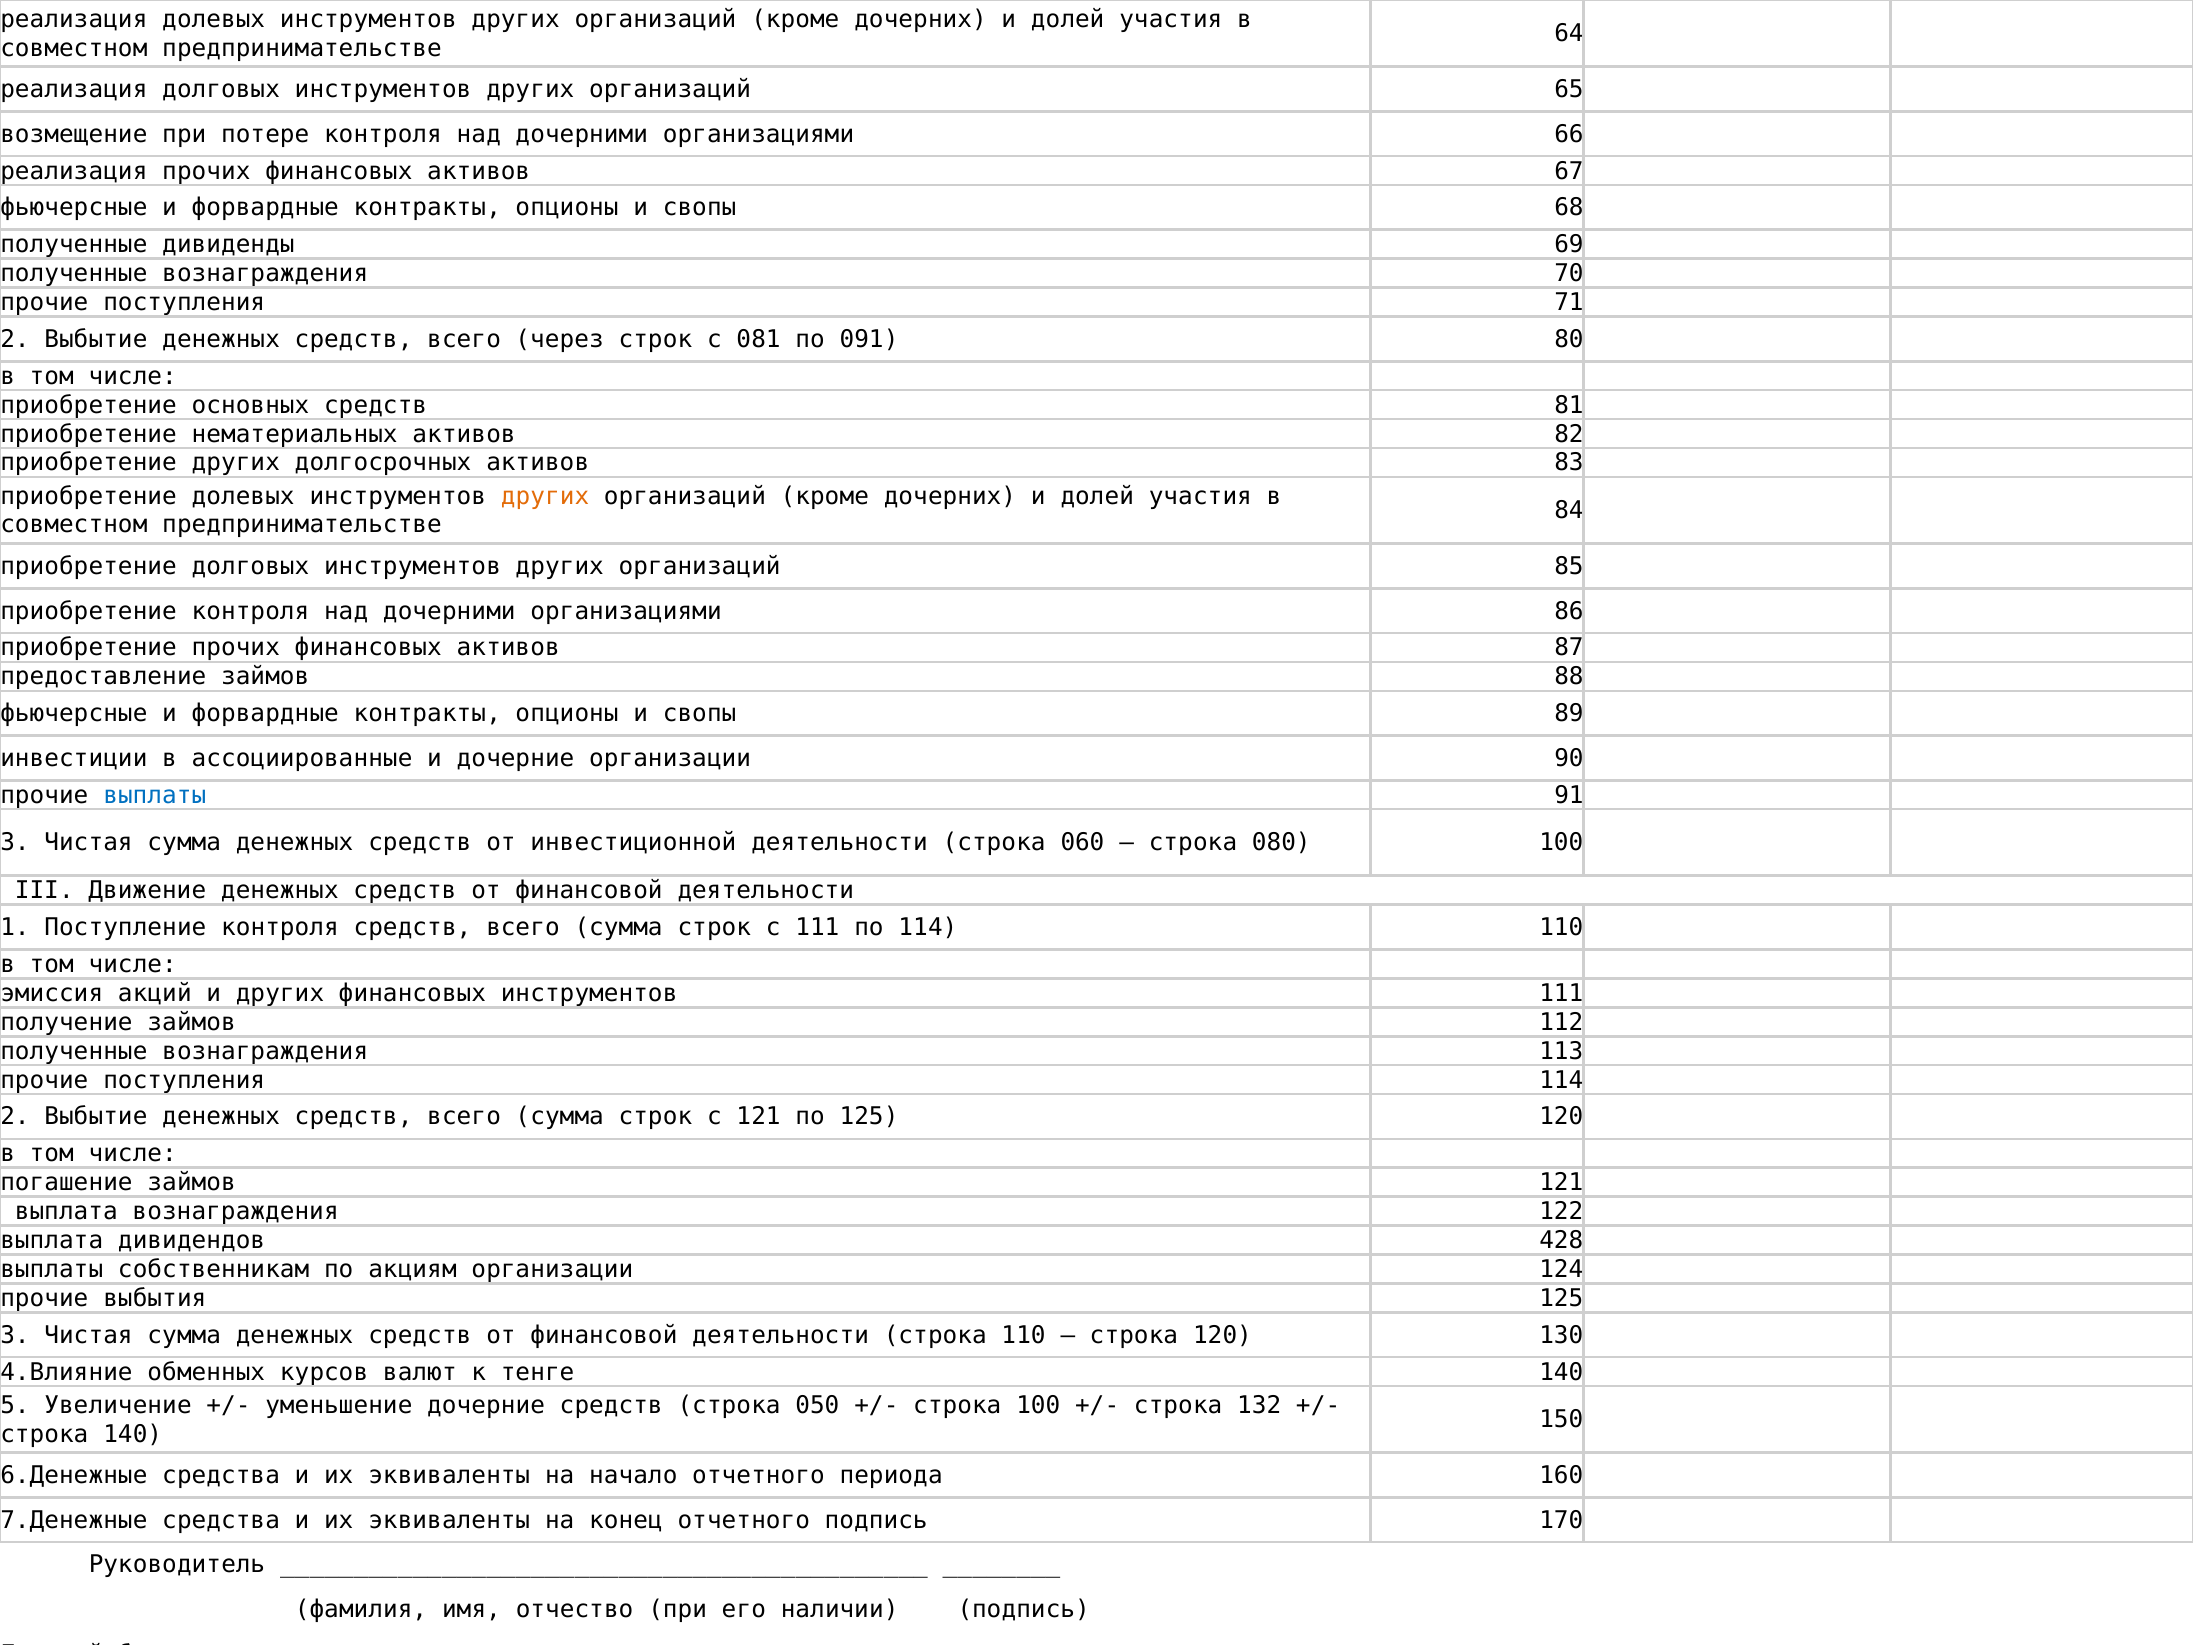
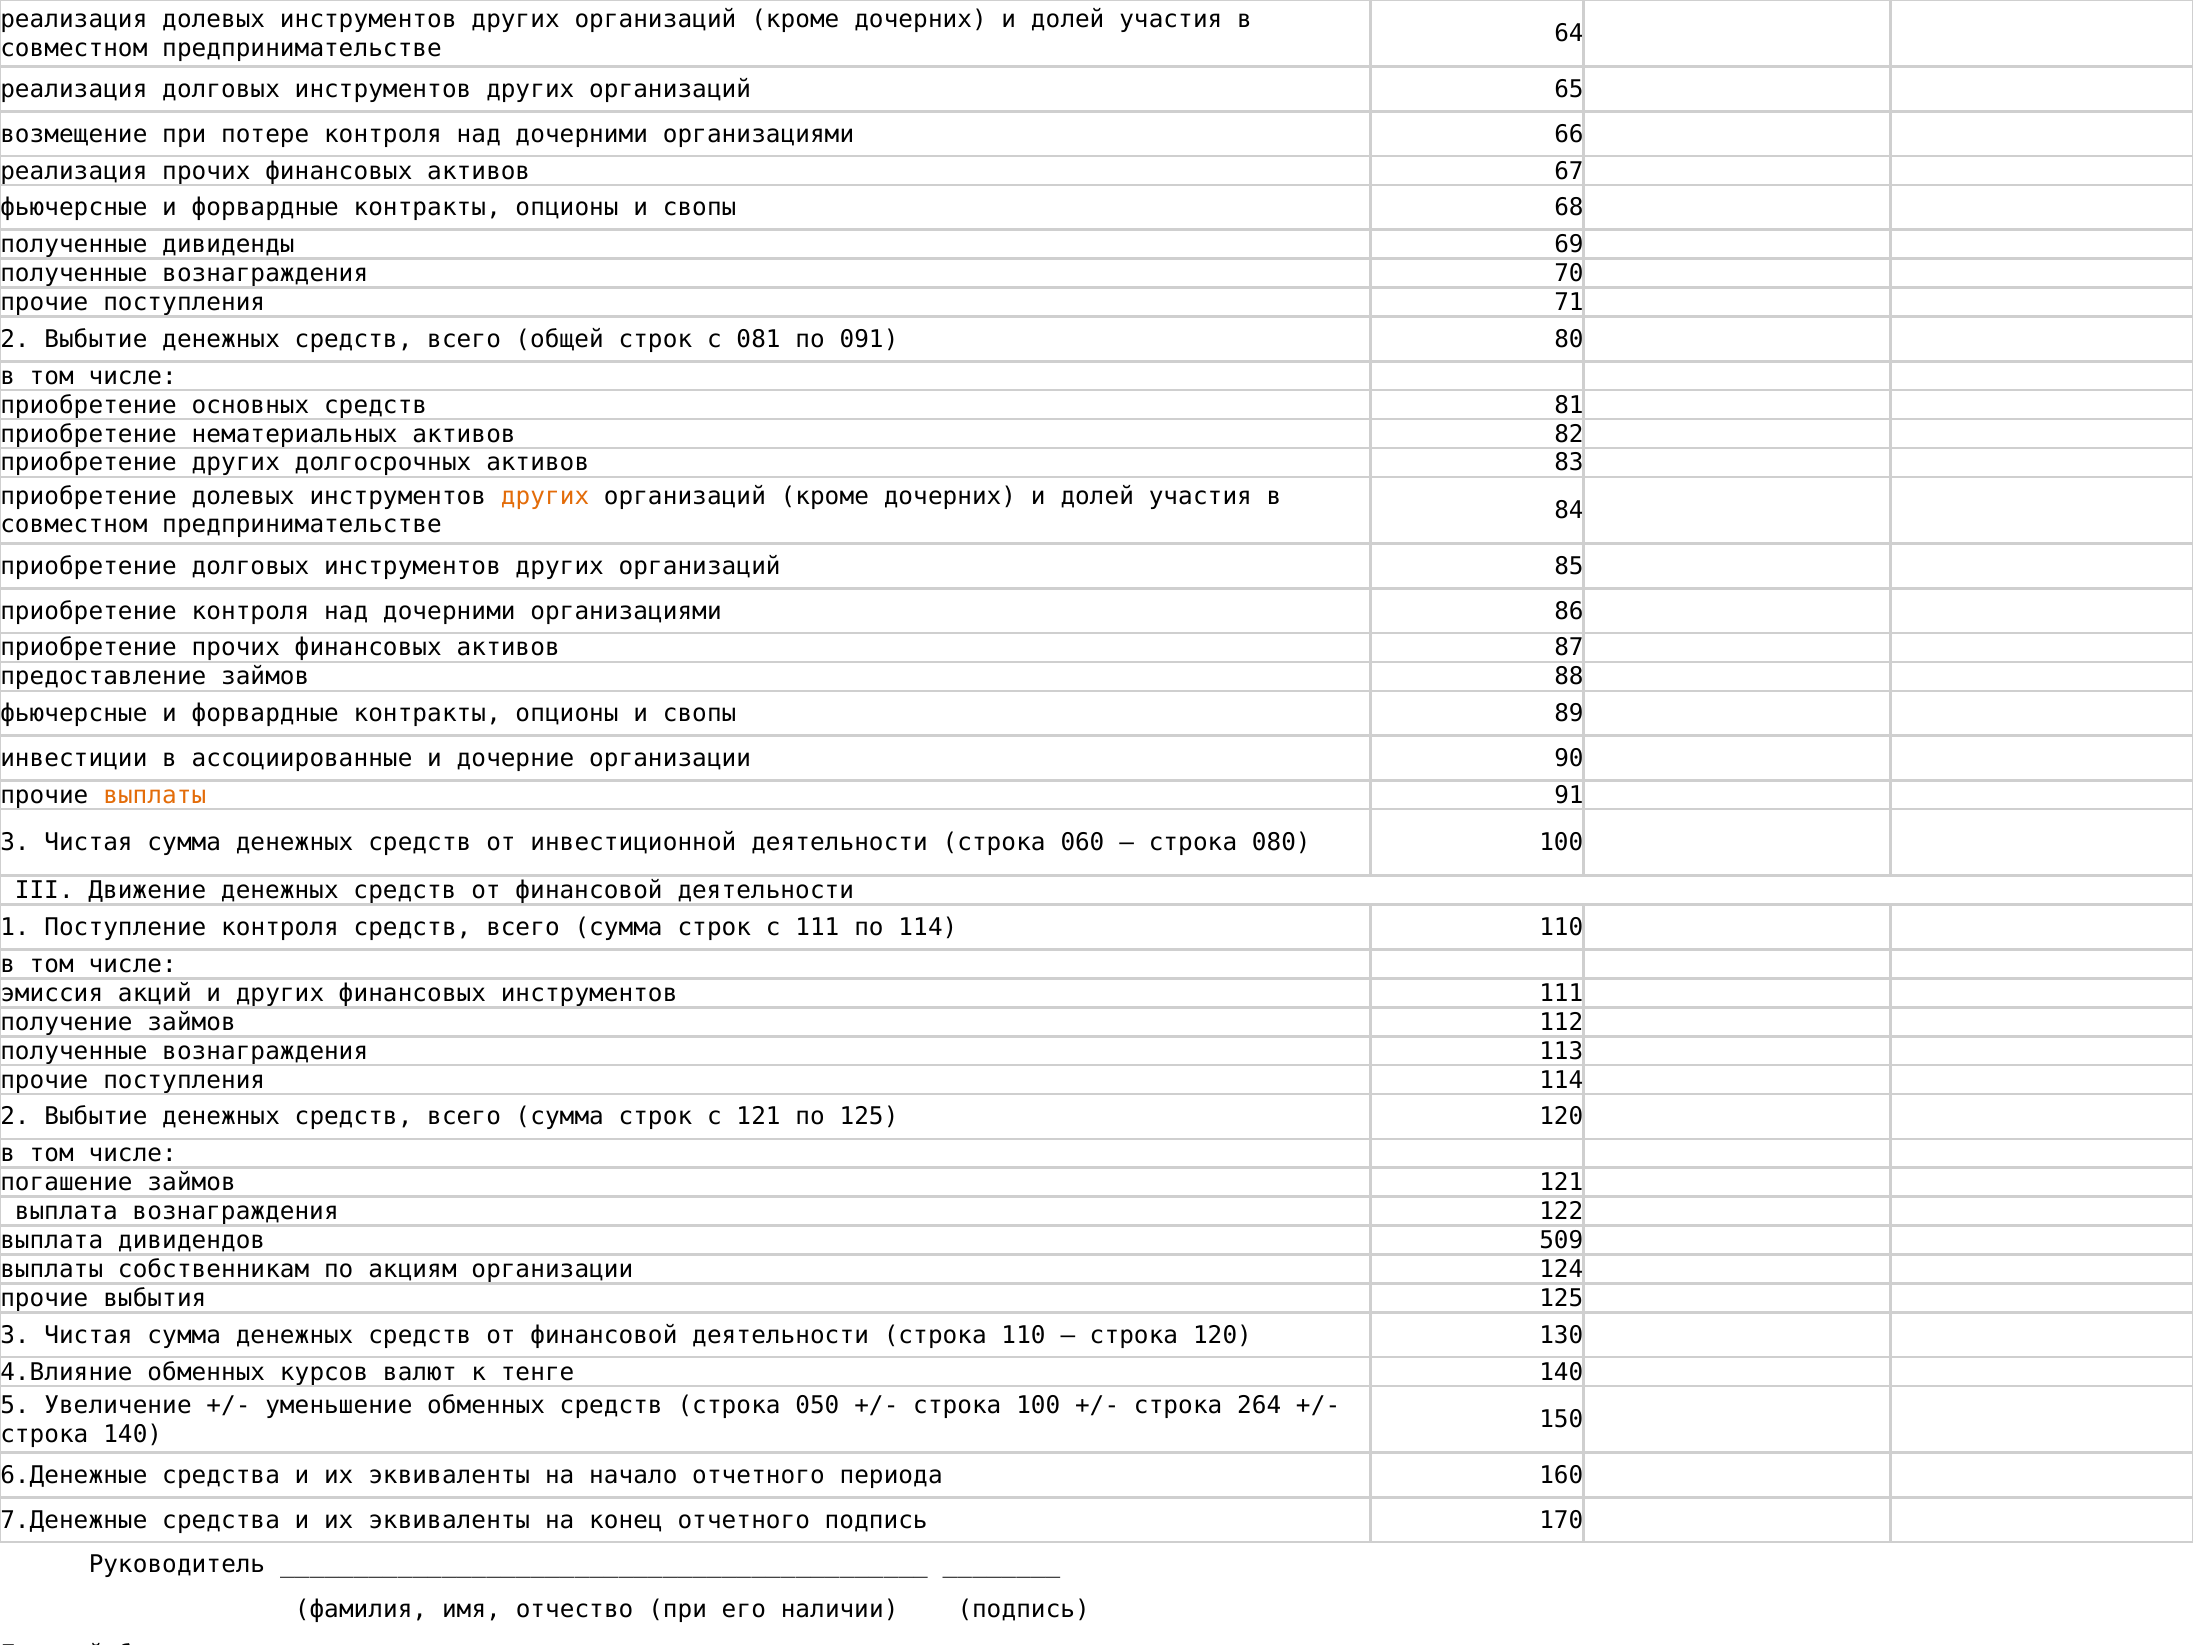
через: через -> общей (560, 339)
выплаты colour: blue -> orange (155, 795)
428: 428 -> 509 (1561, 1240)
уменьшение дочерние: дочерние -> обменных (486, 1405)
132: 132 -> 264 (1259, 1405)
